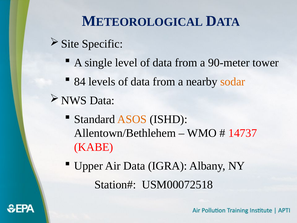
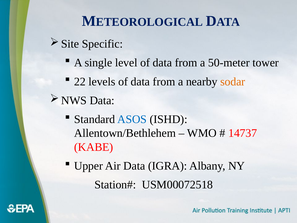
90-meter: 90-meter -> 50-meter (229, 63)
84: 84 -> 22 (80, 81)
ASOS colour: orange -> blue (132, 119)
